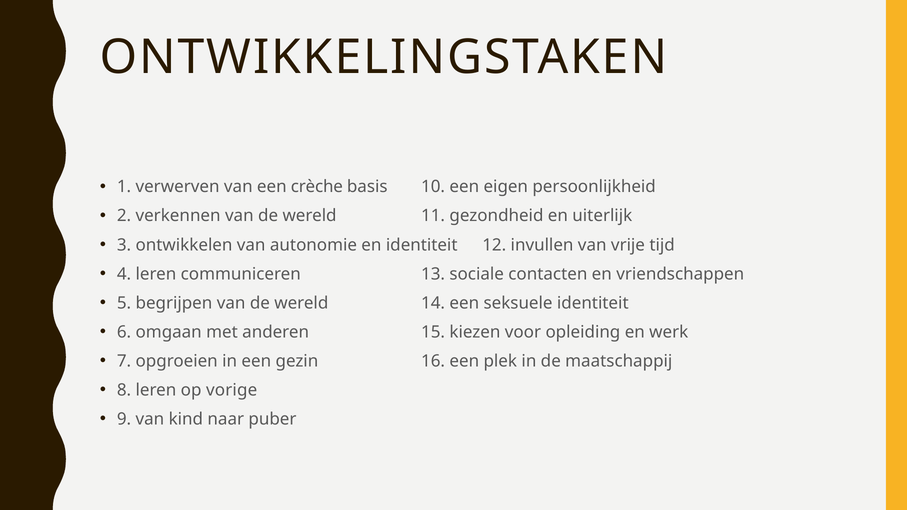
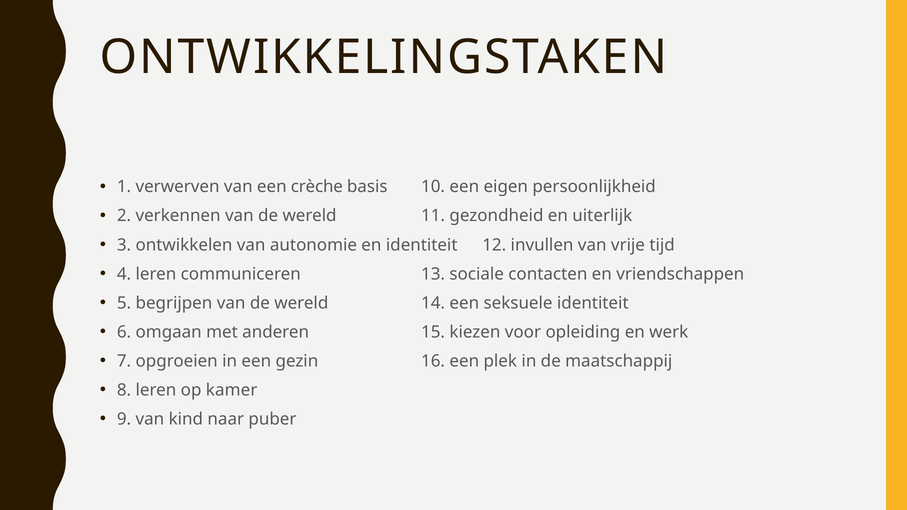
vorige: vorige -> kamer (232, 390)
